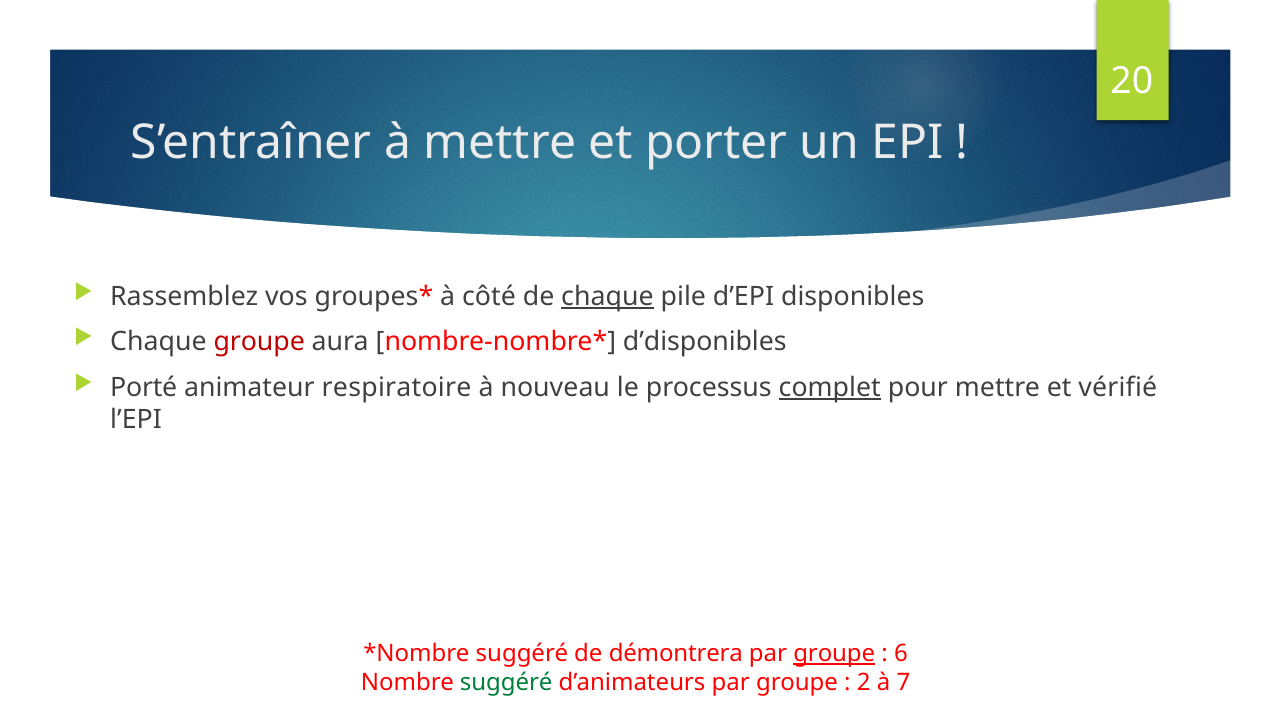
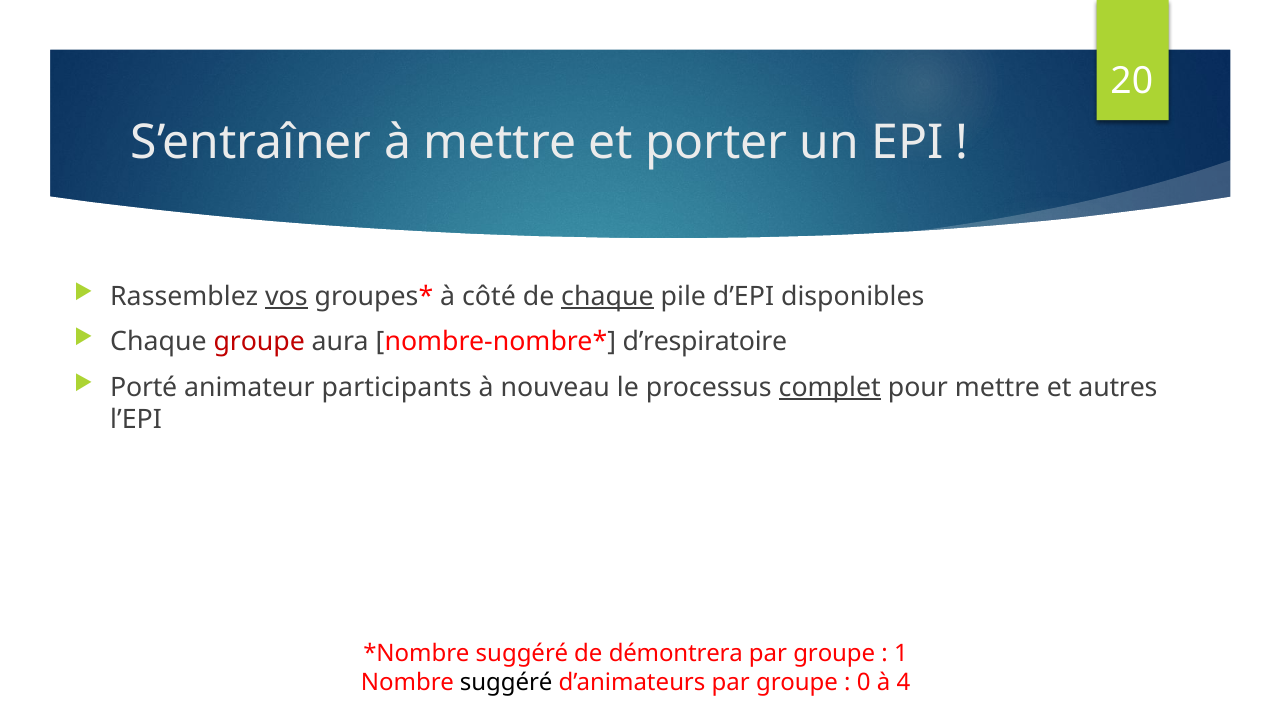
vos underline: none -> present (286, 296)
d’disponibles: d’disponibles -> d’respiratoire (705, 342)
respiratoire: respiratoire -> participants (397, 387)
vérifié: vérifié -> autres (1118, 387)
groupe underline: present -> none (834, 653)
6: 6 -> 1 (901, 653)
suggéré colour: green -> black (506, 682)
2: 2 -> 0 (864, 682)
7: 7 -> 4 (903, 682)
